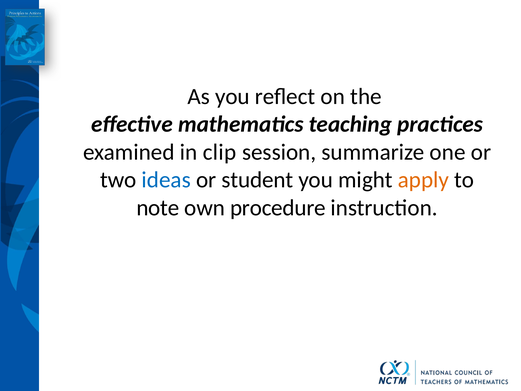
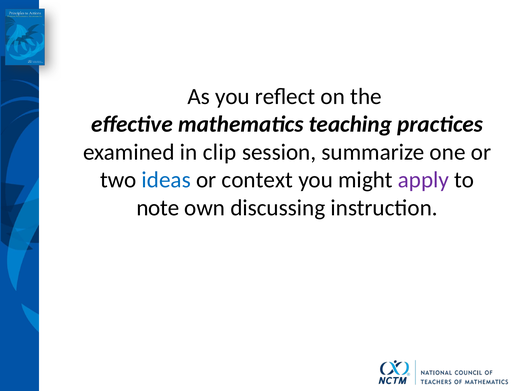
student: student -> context (257, 180)
apply colour: orange -> purple (423, 180)
procedure: procedure -> discussing (278, 208)
